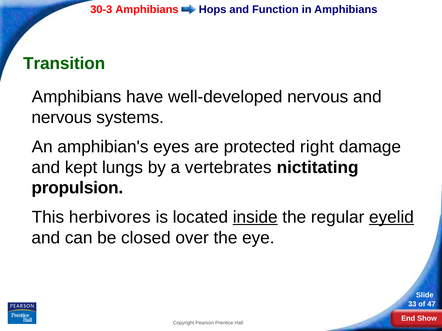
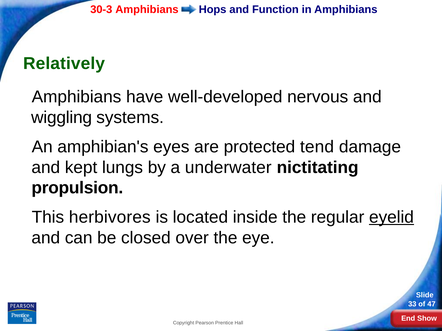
Transition: Transition -> Relatively (64, 64)
nervous: nervous -> wiggling (62, 118)
right: right -> tend (317, 147)
vertebrates: vertebrates -> underwater (228, 168)
inside underline: present -> none (255, 218)
